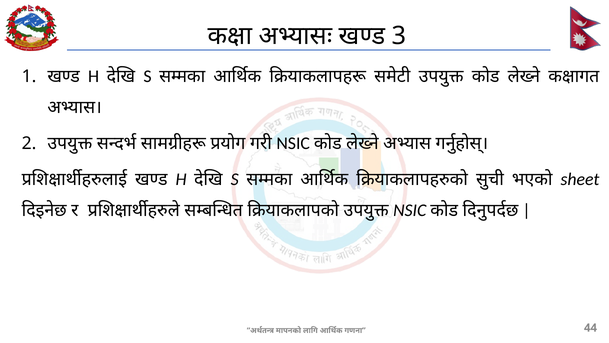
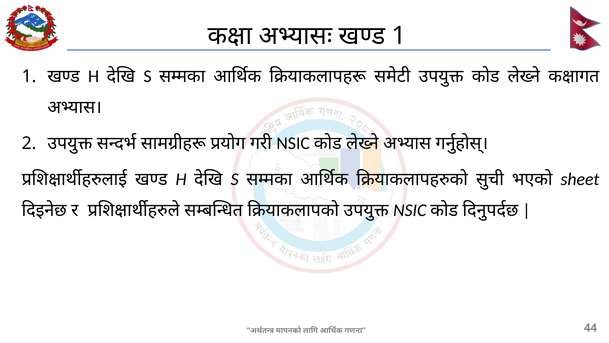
3: 3 -> 1 (399, 36)
